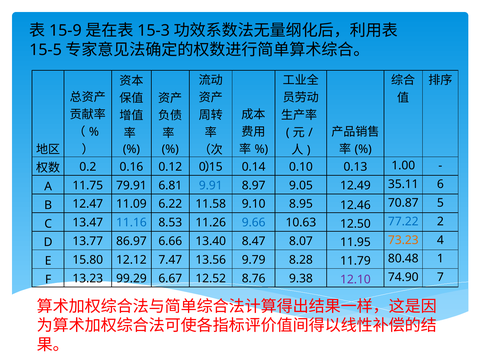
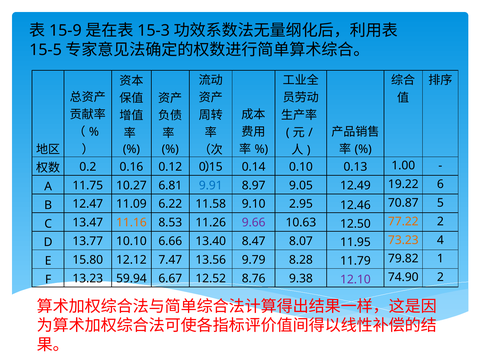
79.91: 79.91 -> 10.27 (131, 185)
35.11: 35.11 -> 19.22 (403, 184)
8.95: 8.95 -> 2.95 (301, 204)
11.16 colour: blue -> orange (131, 223)
9.66 colour: blue -> purple (254, 223)
77.22 colour: blue -> orange (403, 221)
86.97: 86.97 -> 10.10 (131, 241)
80.48: 80.48 -> 79.82 (403, 259)
99.29: 99.29 -> 59.94 (131, 278)
74.90 7: 7 -> 2 (440, 277)
